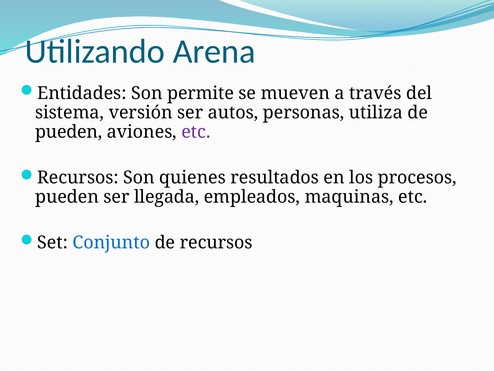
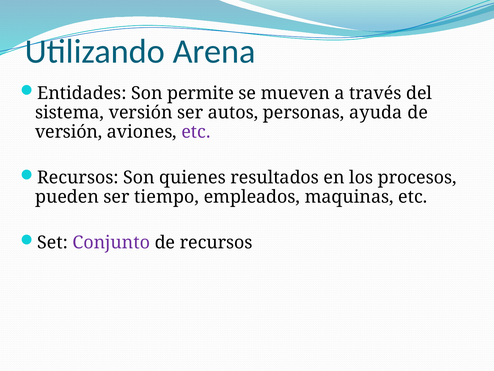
utiliza: utiliza -> ayuda (376, 112)
pueden: pueden -> versión (69, 132)
llegada: llegada -> tiempo (167, 197)
Conjunto colour: blue -> purple (111, 242)
